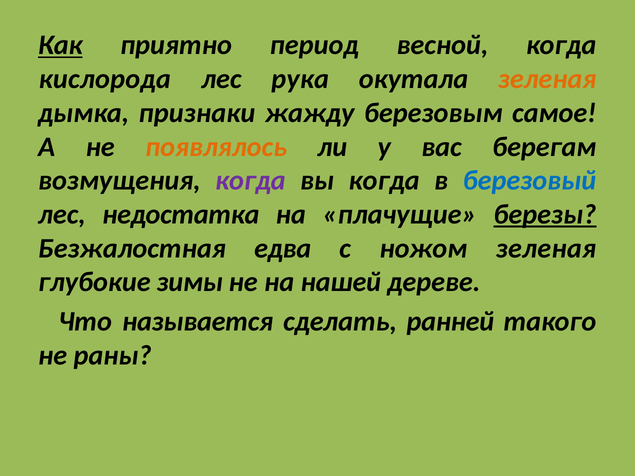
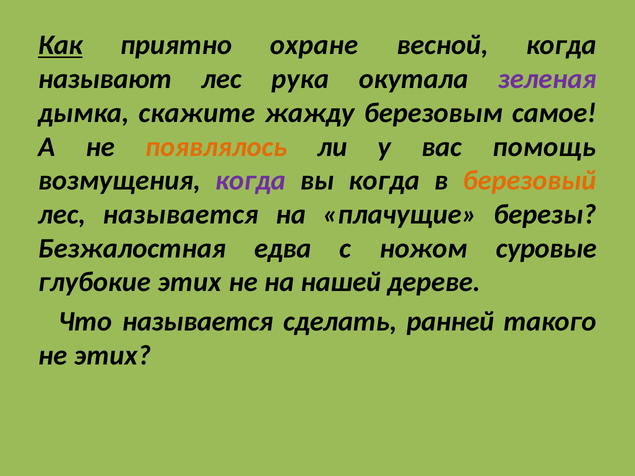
период: период -> охране (314, 45)
кислорода: кислорода -> называют (105, 79)
зеленая colour: orange -> purple (547, 79)
признаки: признаки -> скажите (197, 113)
берегам: берегам -> помощь (544, 147)
березовый colour: blue -> orange (529, 181)
лес недостатка: недостатка -> называется (181, 215)
березы underline: present -> none (545, 215)
ножом зеленая: зеленая -> суровые (546, 248)
глубокие зимы: зимы -> этих (189, 282)
не раны: раны -> этих (112, 356)
